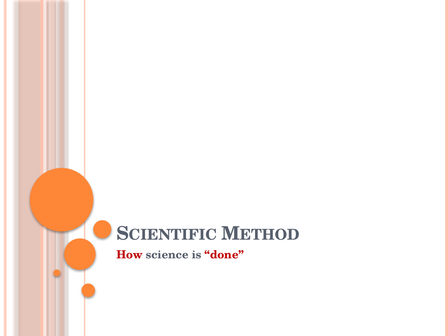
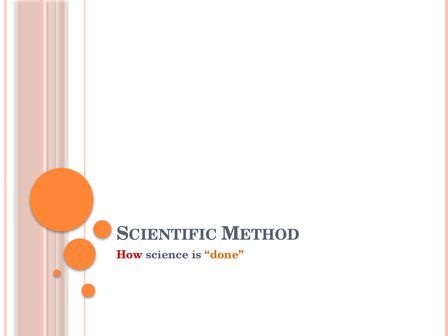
done colour: red -> orange (224, 255)
